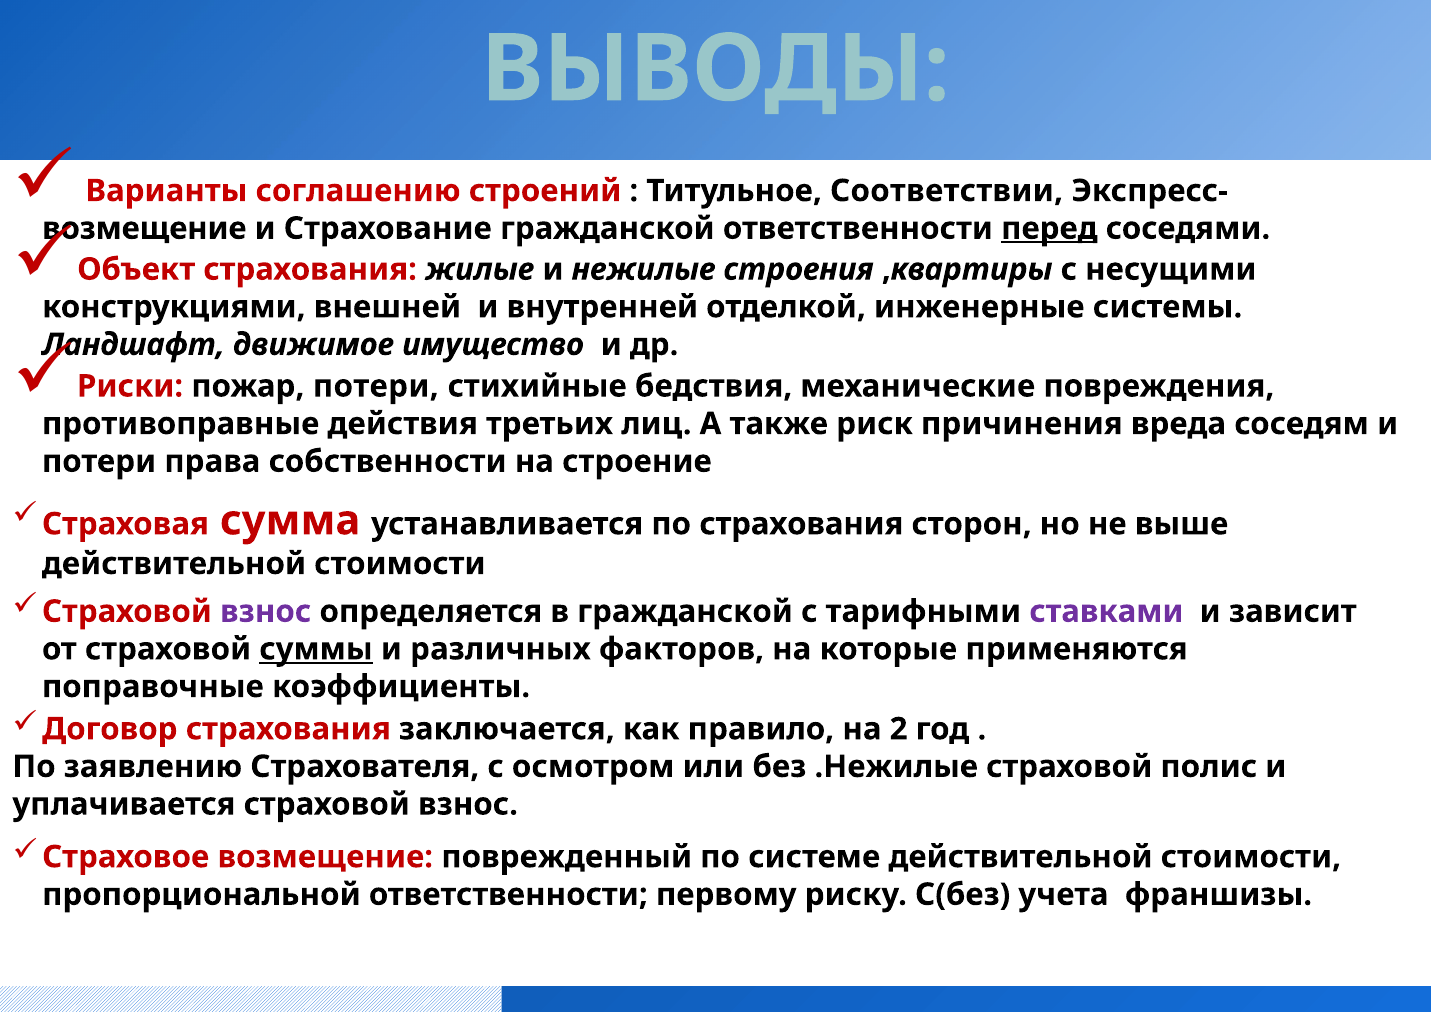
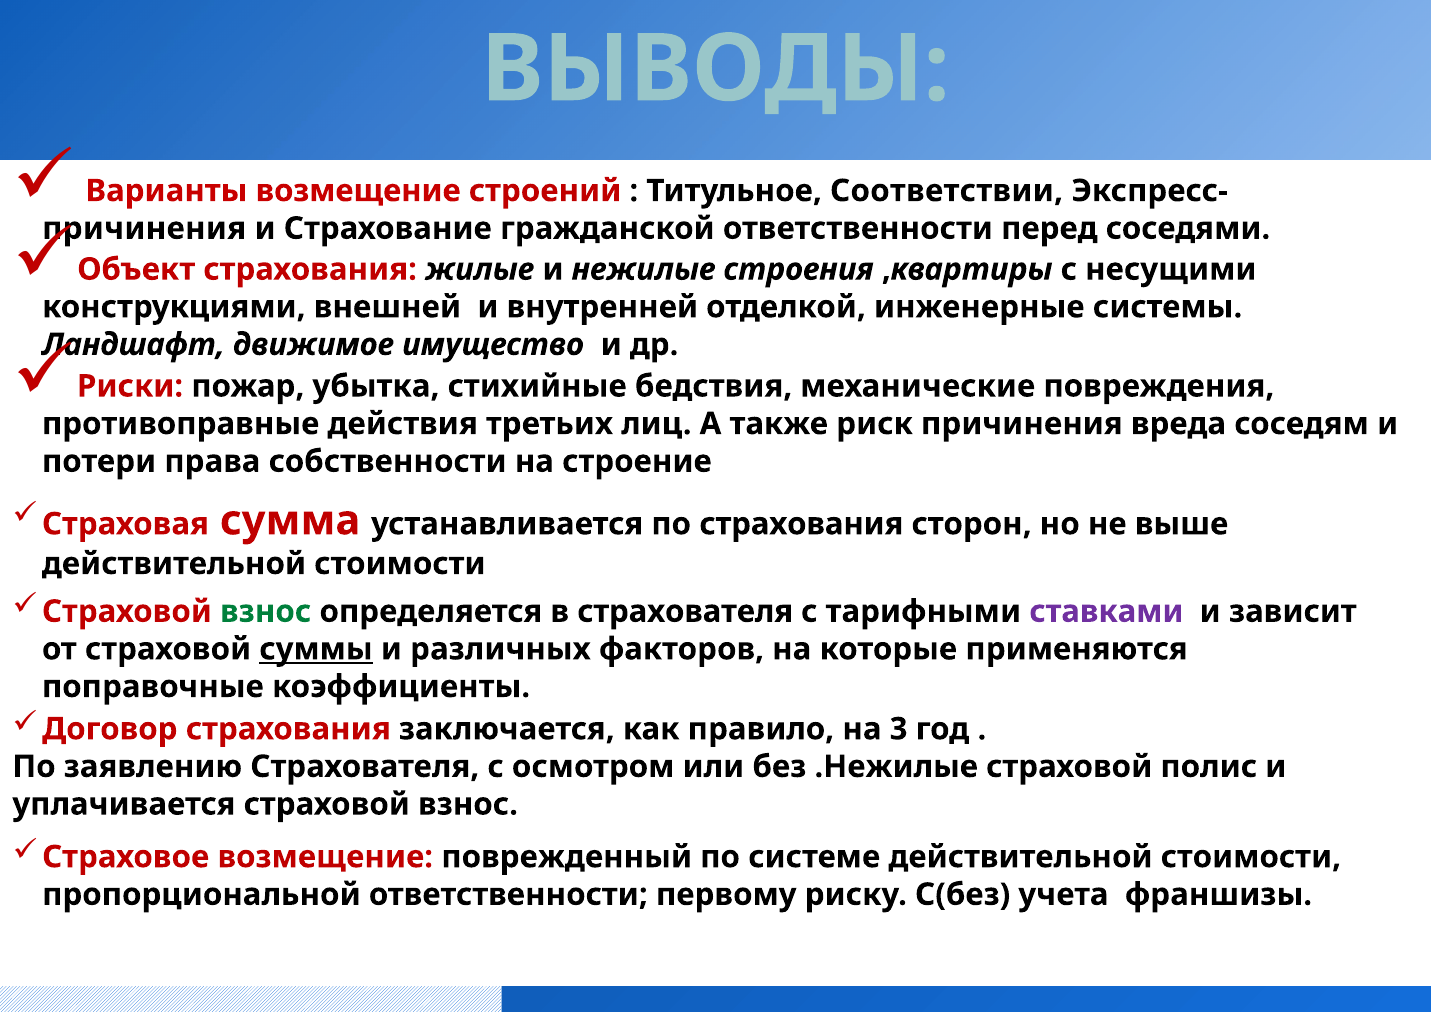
Варианты соглашению: соглашению -> возмещение (358, 191)
возмещение: возмещение -> причинения (144, 228)
перед underline: present -> none (1049, 228)
пожар потери: потери -> убытка (376, 386)
взнос colour: purple -> green (266, 611)
в гражданской: гражданской -> страхователя (685, 611)
2: 2 -> 3 (899, 729)
